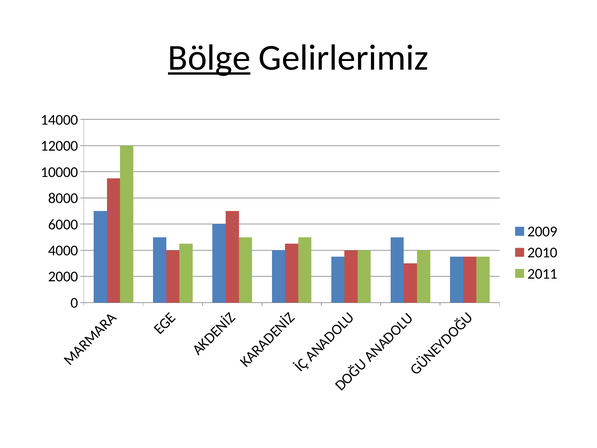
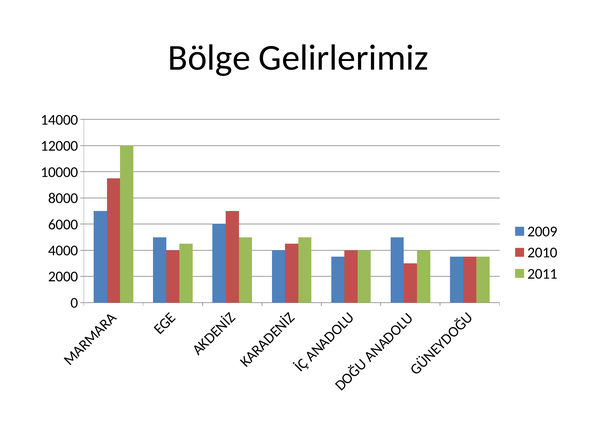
Bölge underline: present -> none (209, 58)
